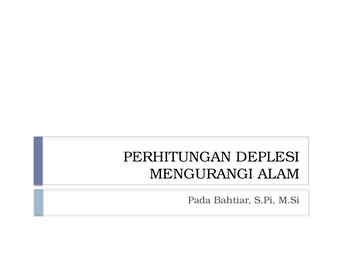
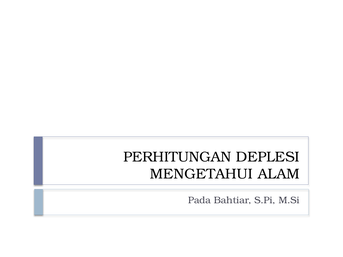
MENGURANGI: MENGURANGI -> MENGETAHUI (201, 174)
